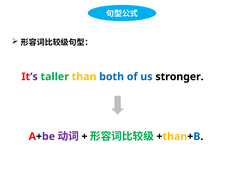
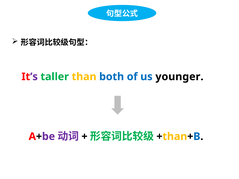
stronger: stronger -> younger (179, 77)
